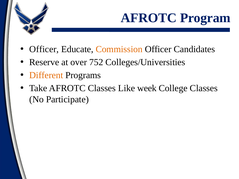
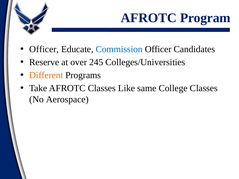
Commission colour: orange -> blue (119, 49)
752: 752 -> 245 (96, 62)
week: week -> same (147, 88)
Participate: Participate -> Aerospace (67, 99)
